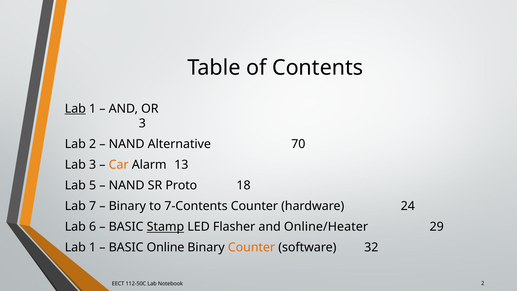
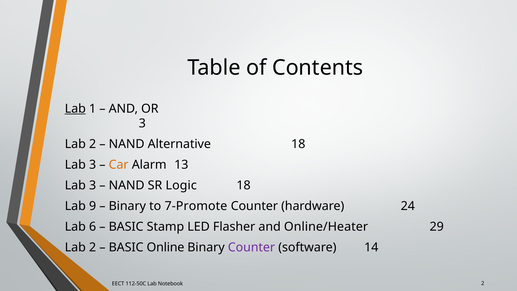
Alternative 70: 70 -> 18 (298, 144)
5: 5 -> 3 (93, 185)
Proto: Proto -> Logic (181, 185)
7: 7 -> 9 (93, 206)
7-Contents: 7-Contents -> 7-Promote (196, 206)
Stamp underline: present -> none (165, 227)
1: 1 -> 2 (93, 247)
Counter colour: orange -> purple (251, 247)
32: 32 -> 14 (371, 247)
